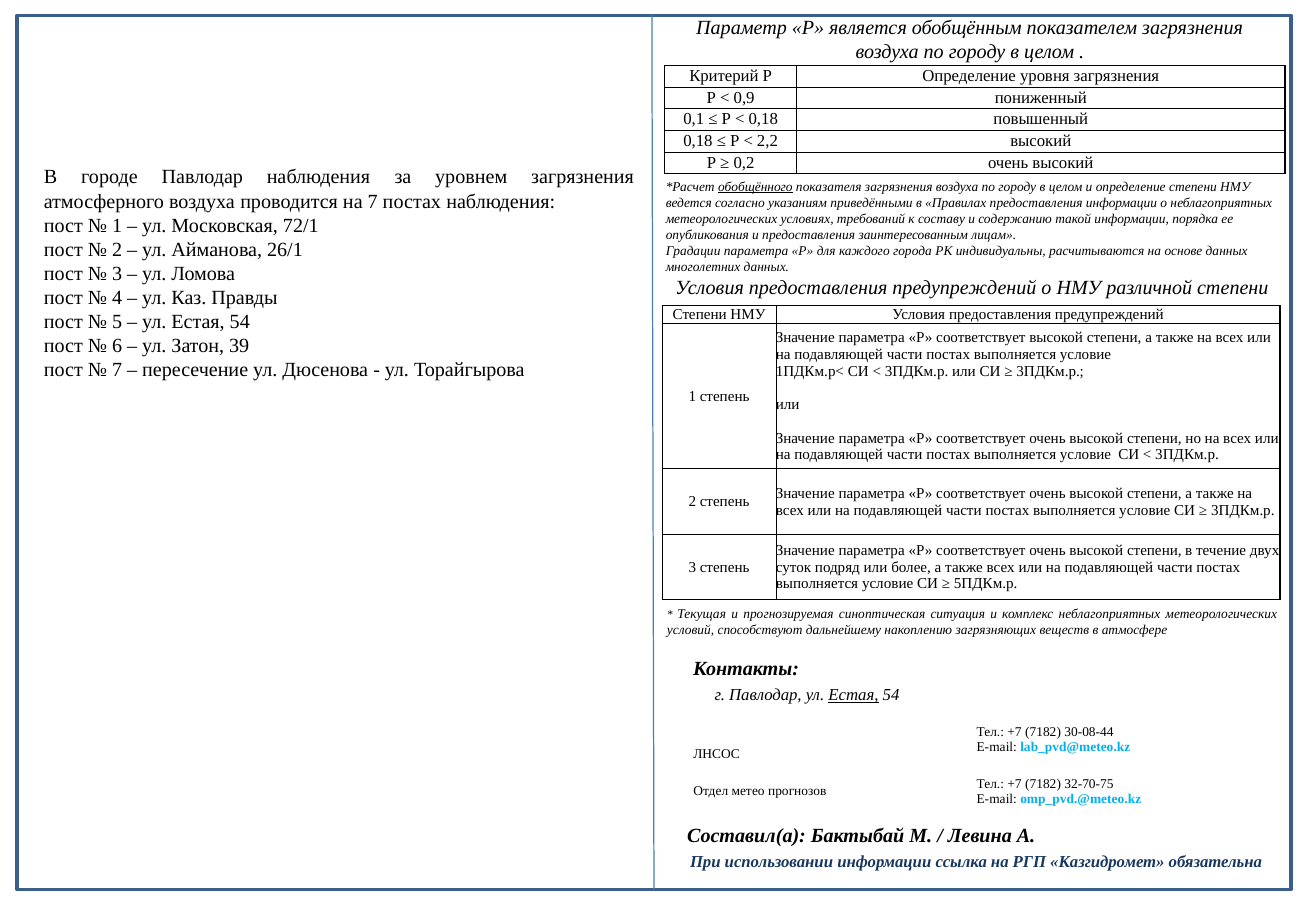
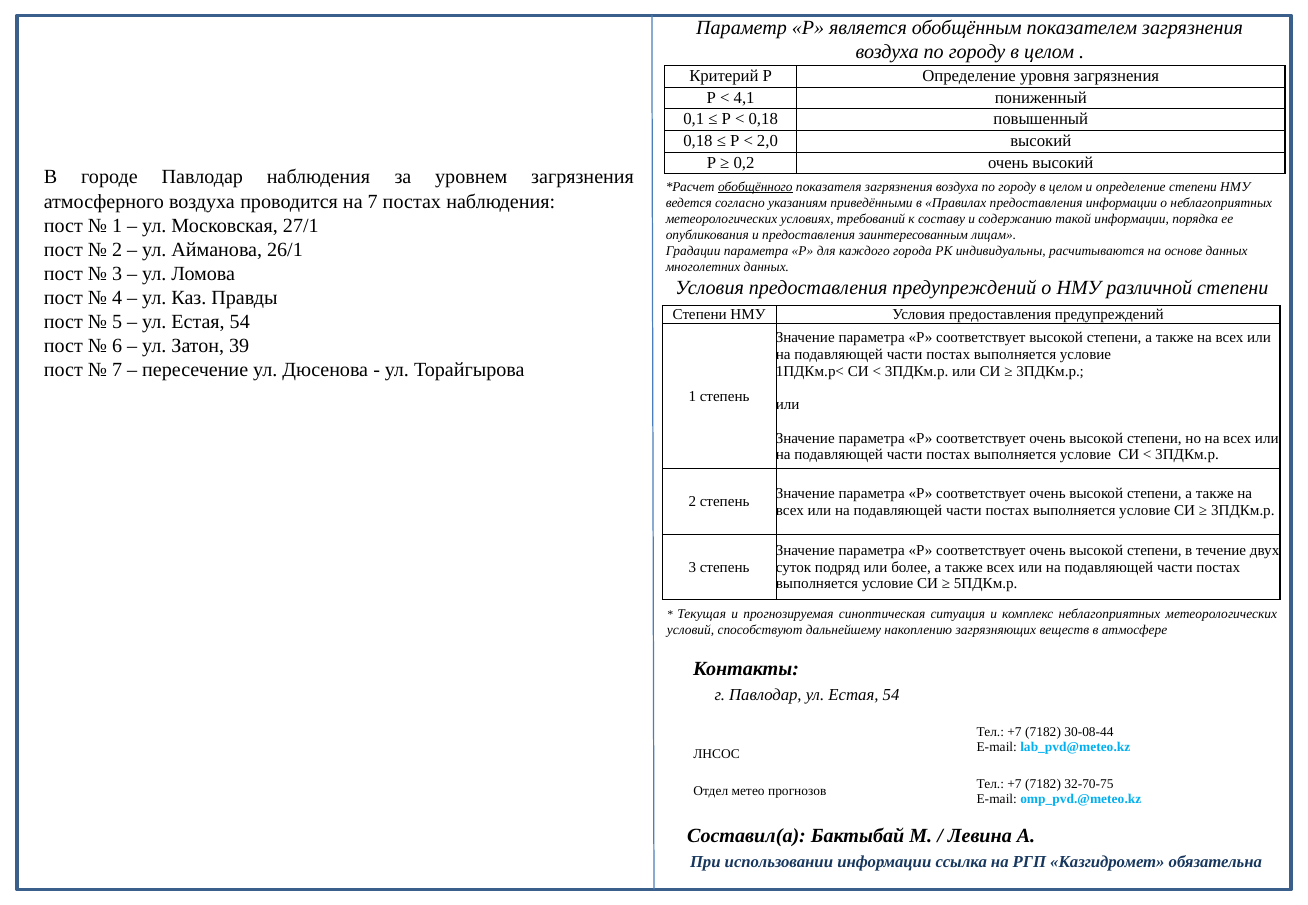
0,9: 0,9 -> 4,1 (744, 98)
2,2: 2,2 -> 2,0 (767, 141)
72/1: 72/1 -> 27/1 (301, 226)
Естая underline: present -> none (854, 695)
